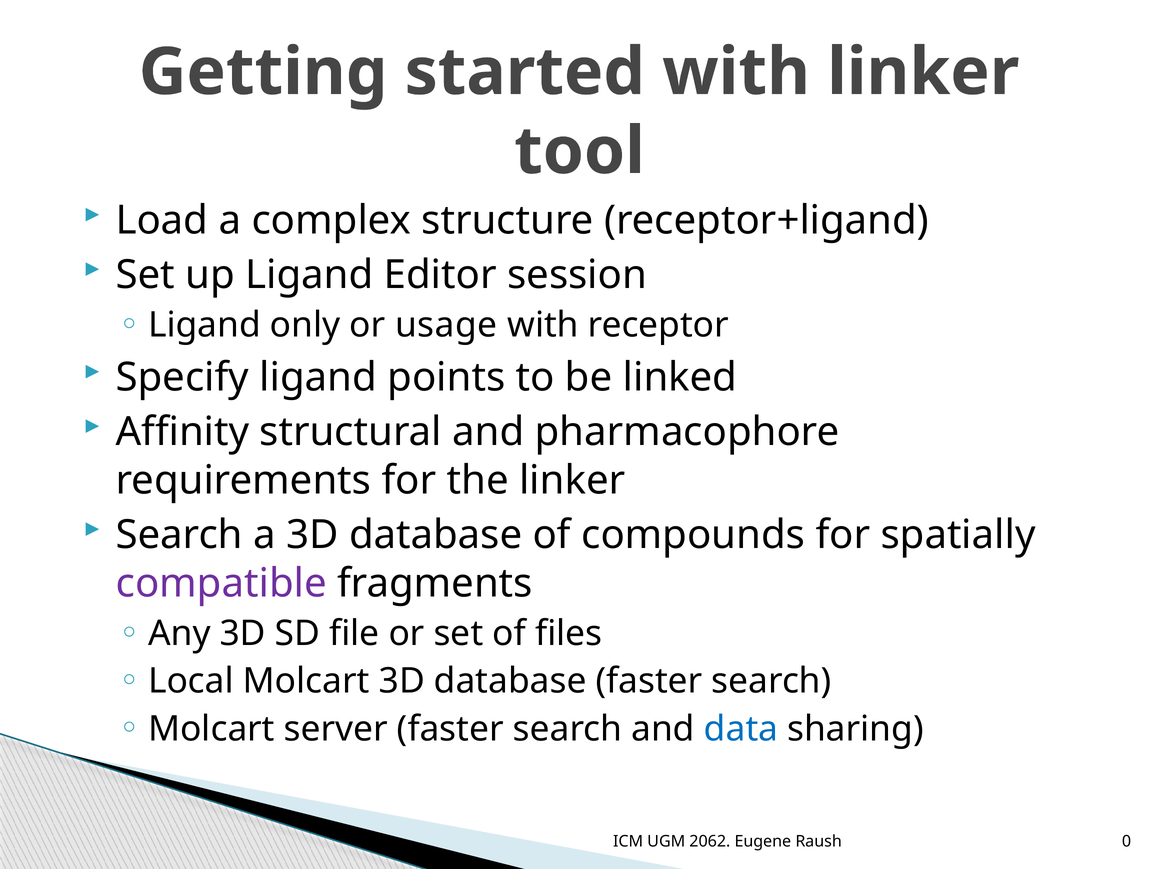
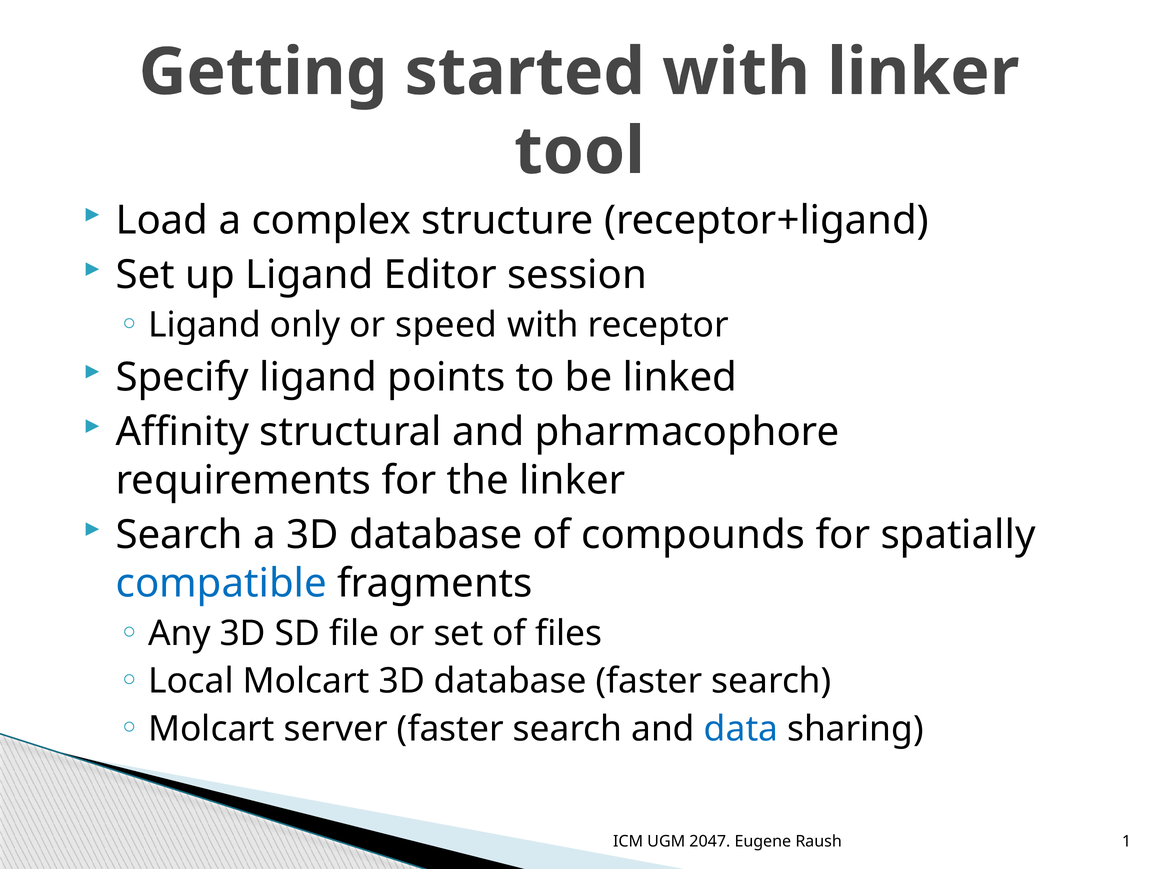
usage: usage -> speed (446, 325)
compatible colour: purple -> blue (221, 584)
2062: 2062 -> 2047 (710, 842)
0: 0 -> 1 (1127, 842)
